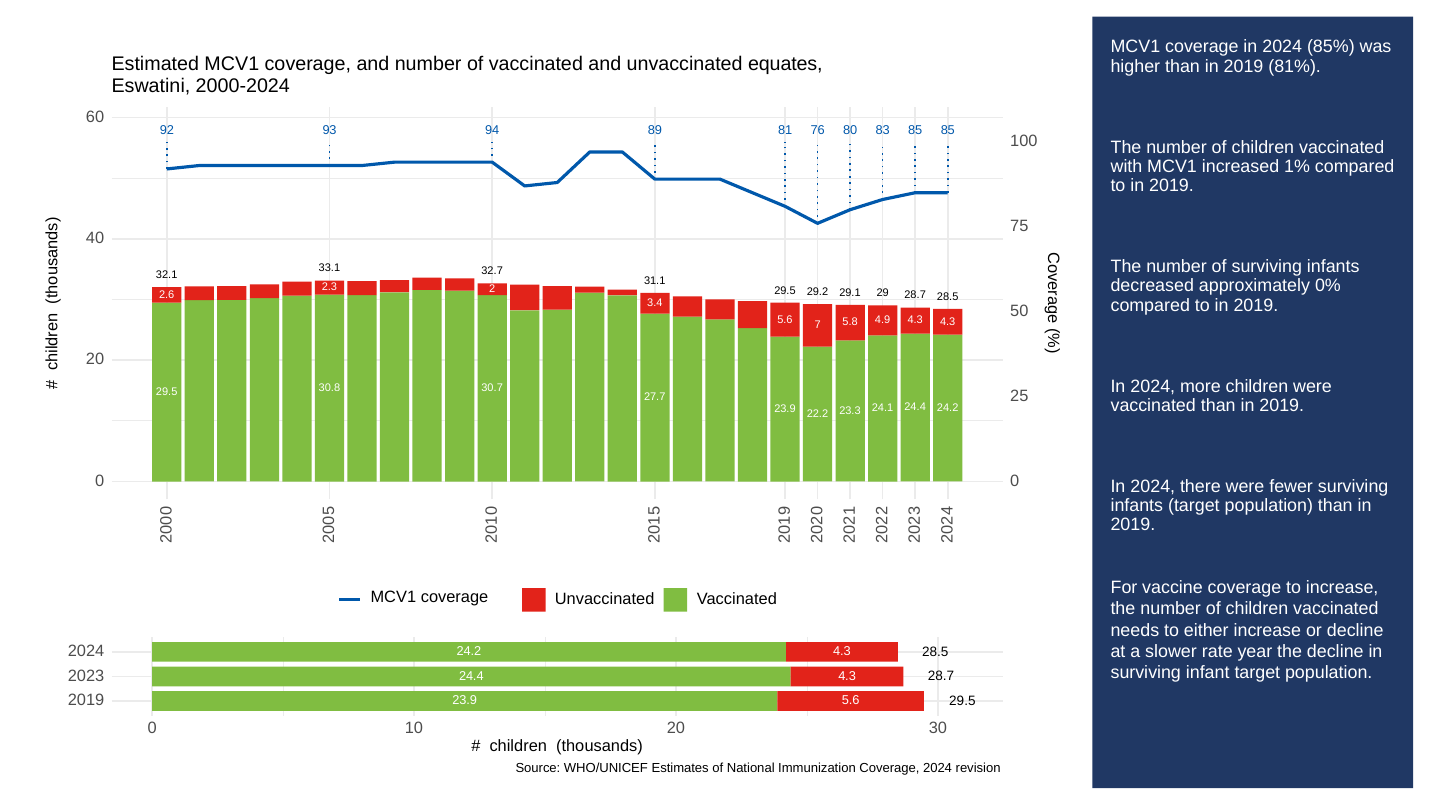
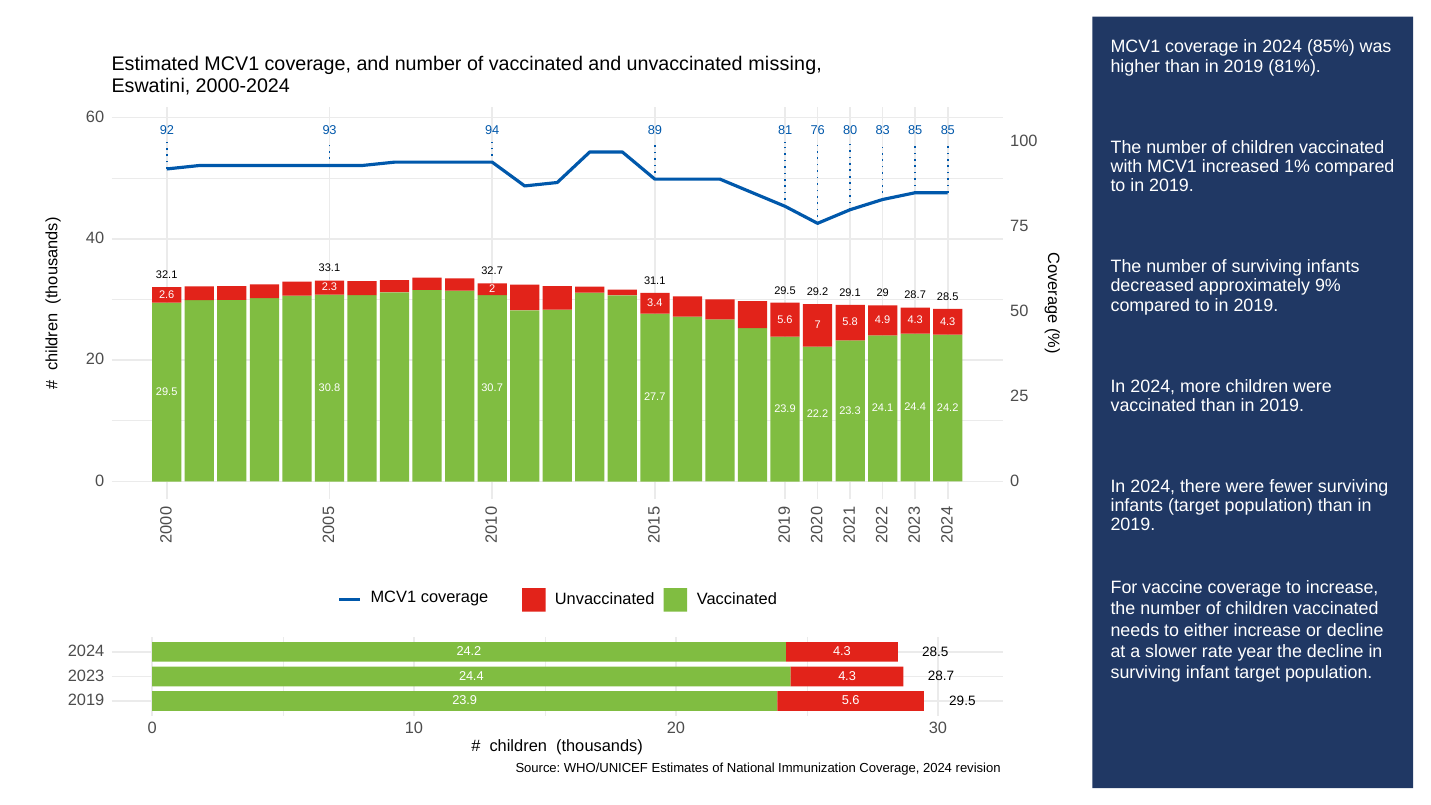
equates: equates -> missing (785, 64)
0%: 0% -> 9% (1328, 286)
